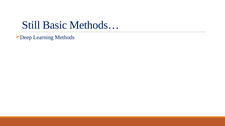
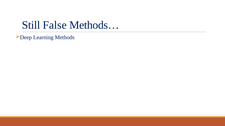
Basic: Basic -> False (55, 25)
